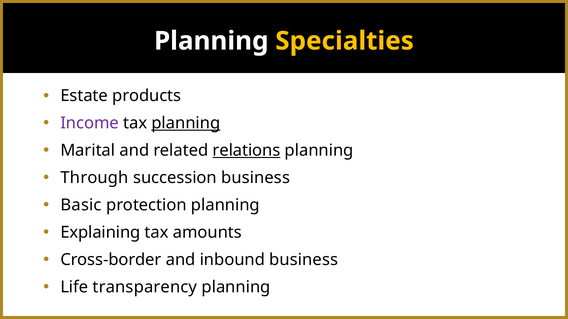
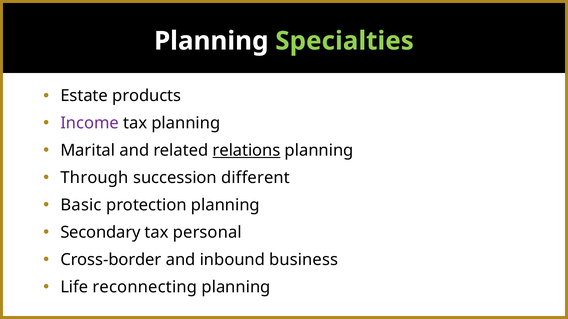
Specialties colour: yellow -> light green (345, 41)
planning underline: present -> none (186, 123)
succession business: business -> different (256, 178)
Explaining: Explaining -> Secondary (100, 233)
amounts: amounts -> personal (207, 233)
transparency: transparency -> reconnecting (145, 287)
